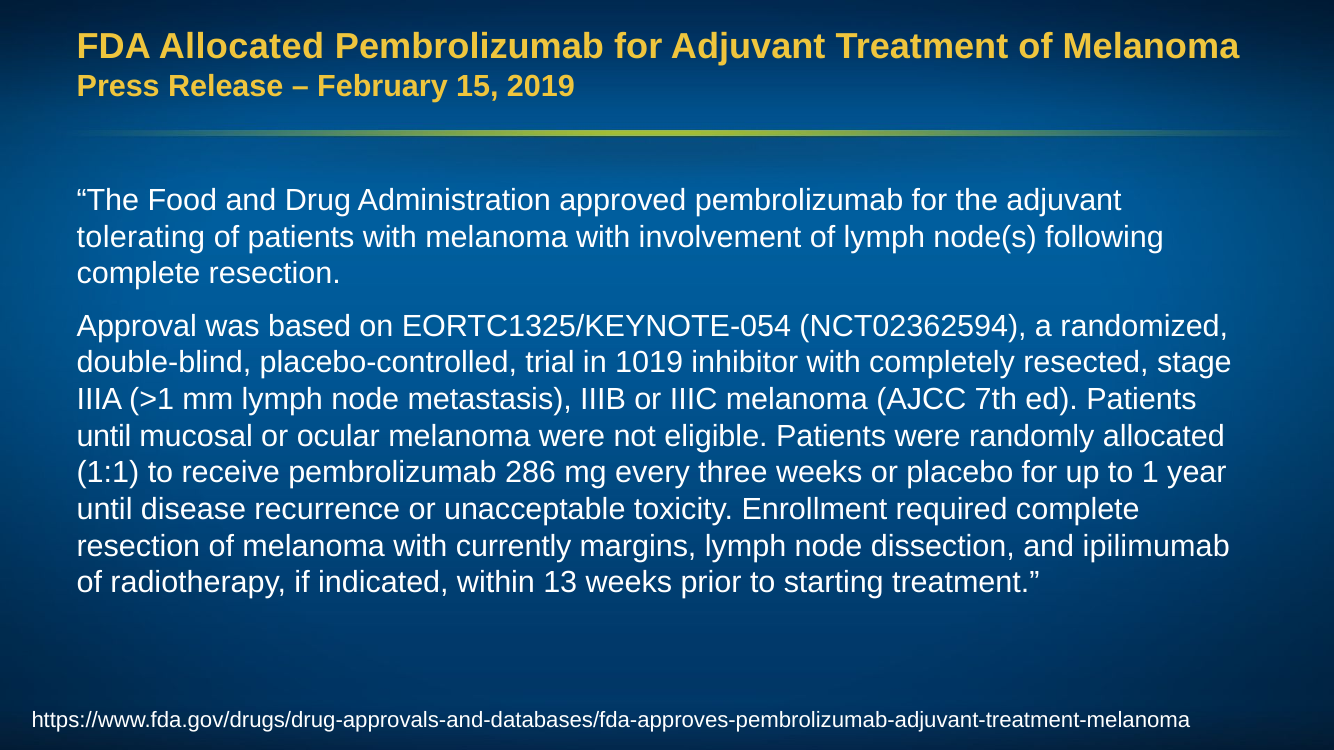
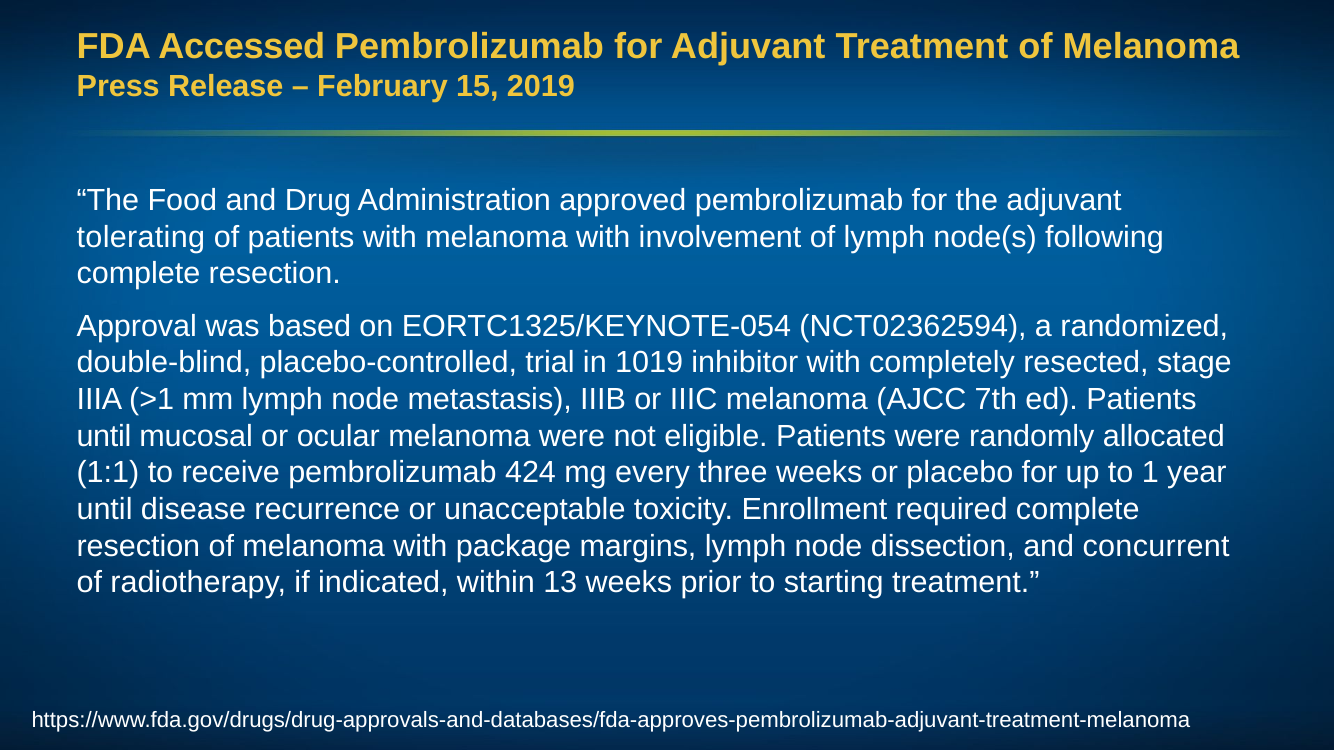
FDA Allocated: Allocated -> Accessed (242, 47)
286: 286 -> 424 (531, 473)
currently: currently -> package (514, 546)
ipilimumab: ipilimumab -> concurrent (1156, 546)
